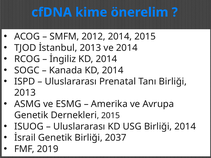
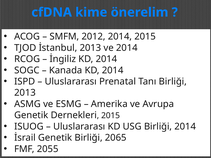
2037: 2037 -> 2065 (116, 138)
2019: 2019 -> 2055 (48, 149)
